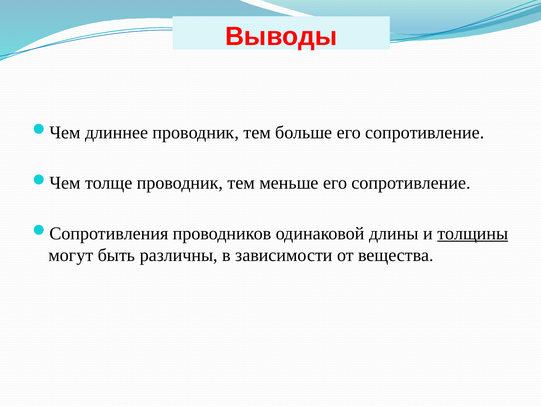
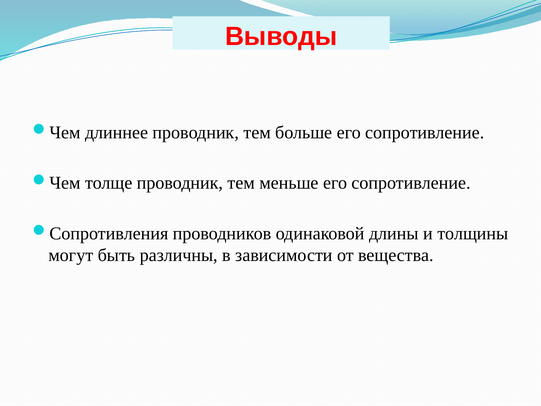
толщины underline: present -> none (473, 233)
